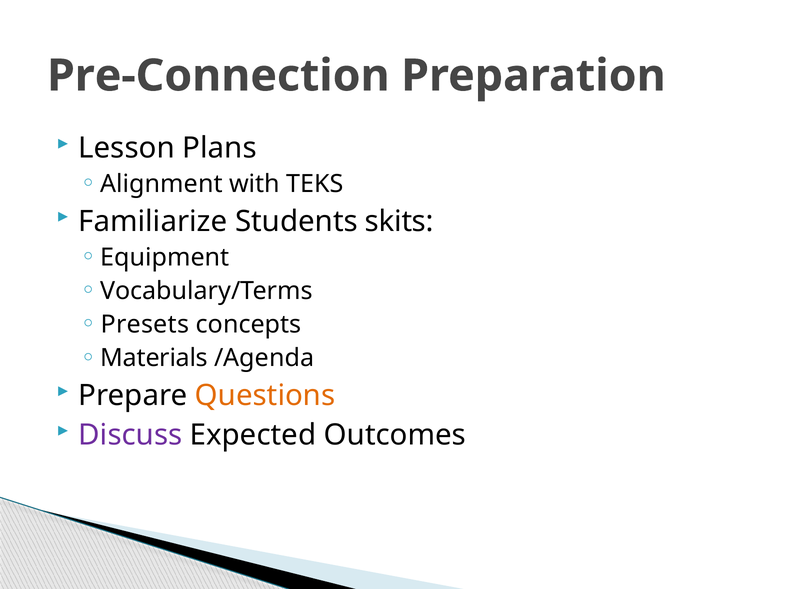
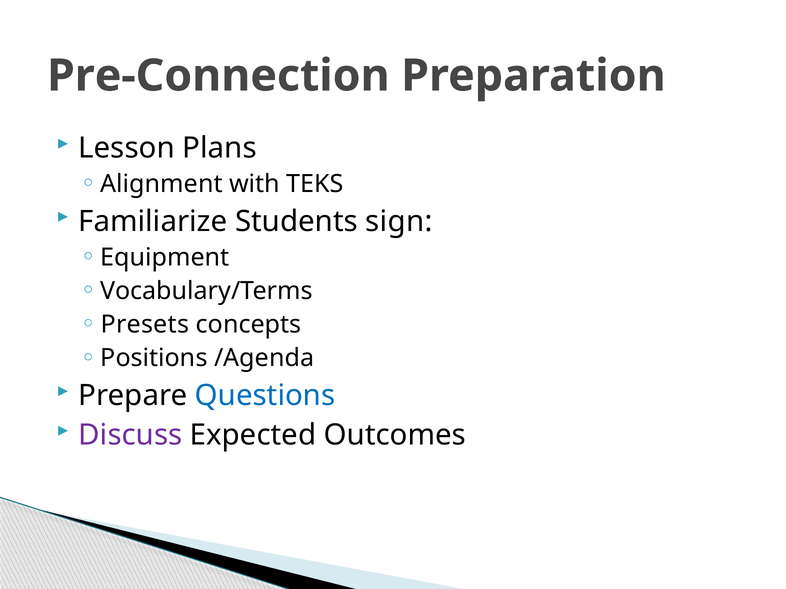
skits: skits -> sign (399, 221)
Materials: Materials -> Positions (154, 358)
Questions colour: orange -> blue (265, 396)
